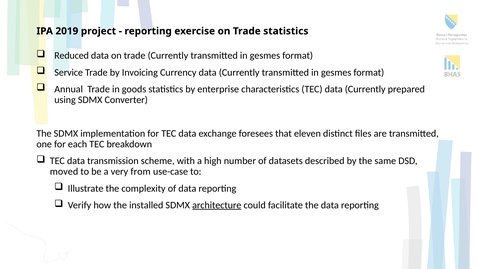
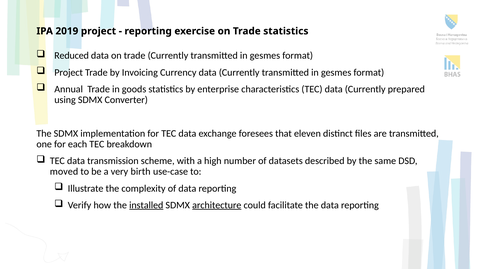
Service: Service -> Project (69, 72)
from: from -> birth (141, 172)
installed underline: none -> present (146, 205)
